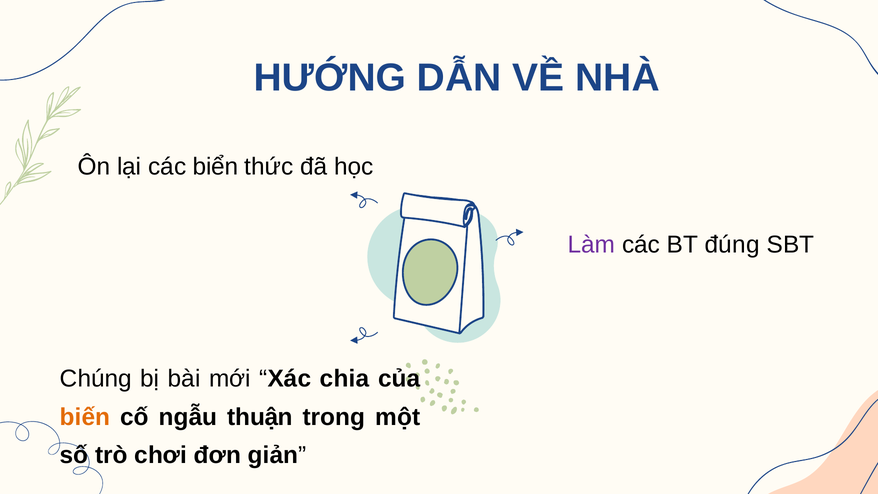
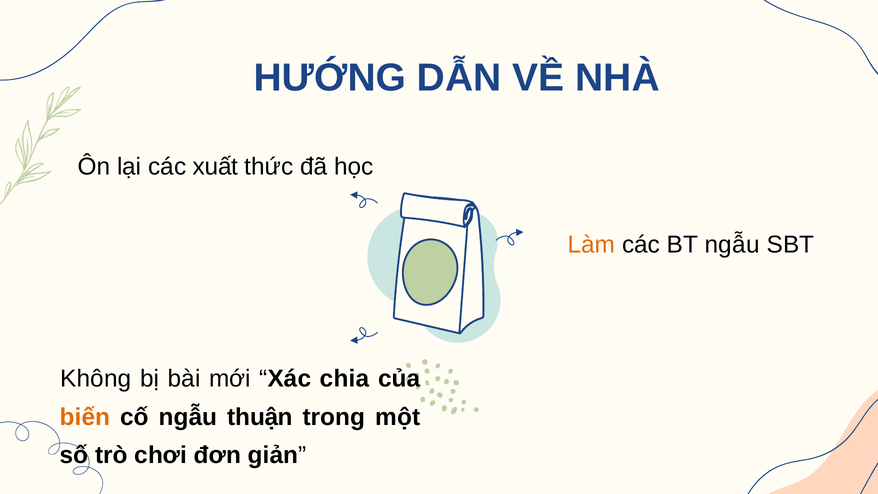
biển: biển -> xuất (215, 167)
Làm colour: purple -> orange (592, 245)
BT đúng: đúng -> ngẫu (732, 245)
Chúng: Chúng -> Không (96, 379)
